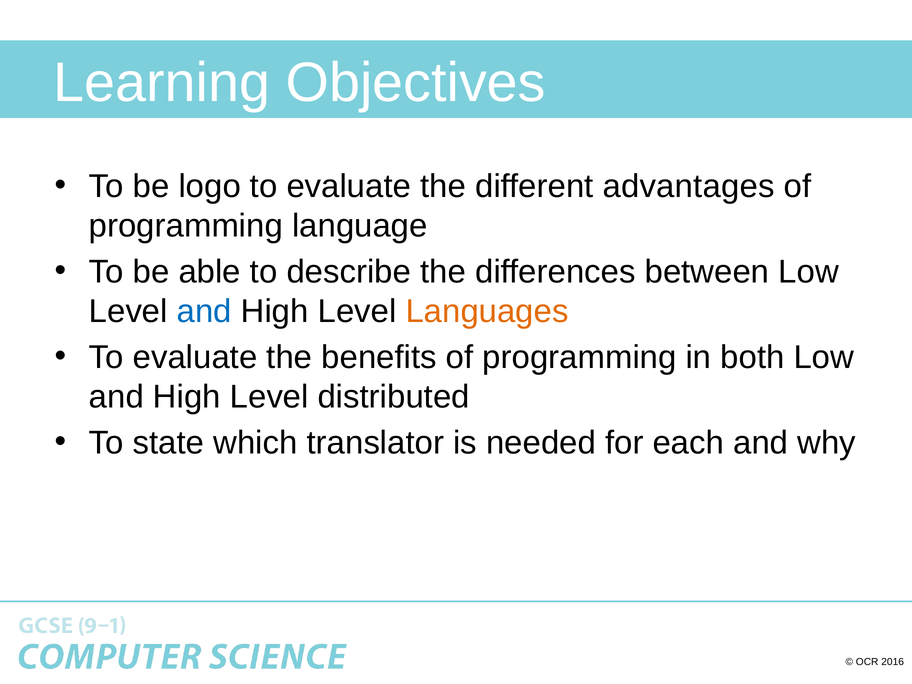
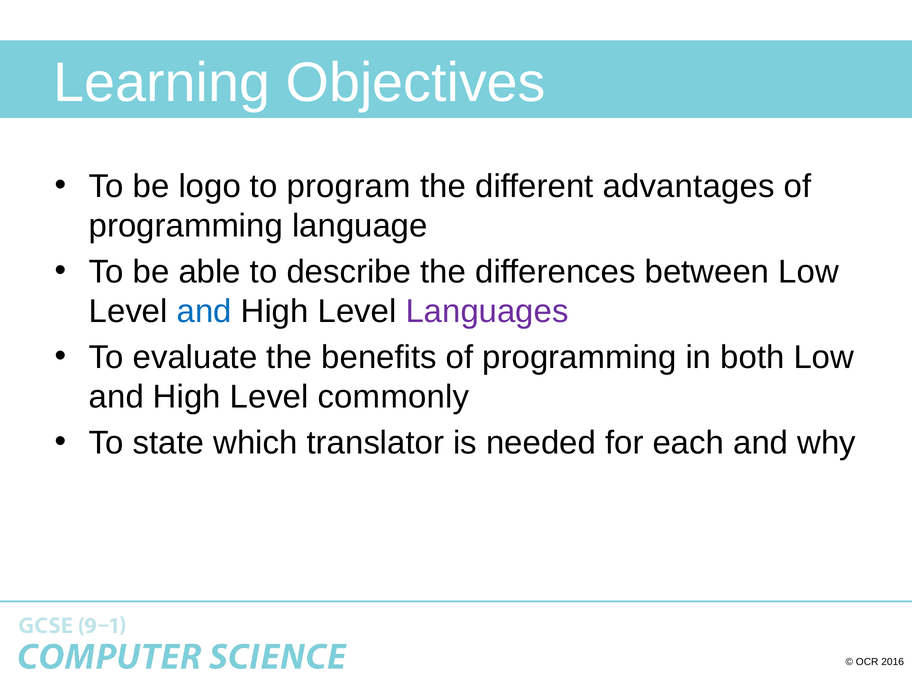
evaluate: evaluate -> program (349, 186)
Languages colour: orange -> purple (487, 311)
distributed: distributed -> commonly (394, 397)
